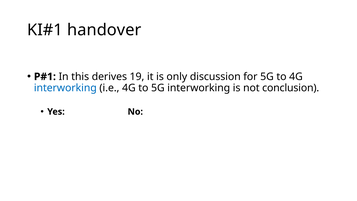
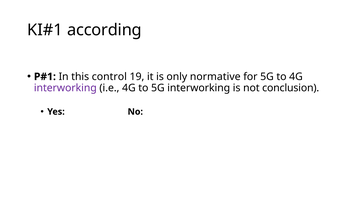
handover: handover -> according (104, 30)
derives: derives -> control (109, 77)
discussion: discussion -> normative (215, 77)
interworking colour: blue -> purple (65, 88)
